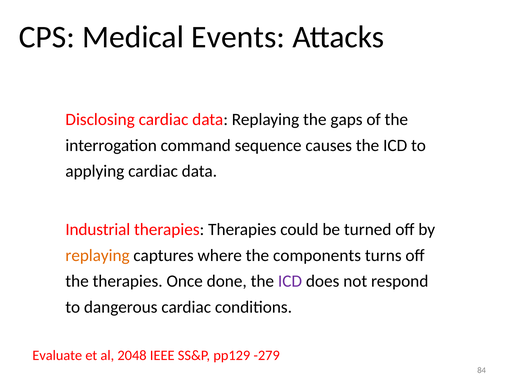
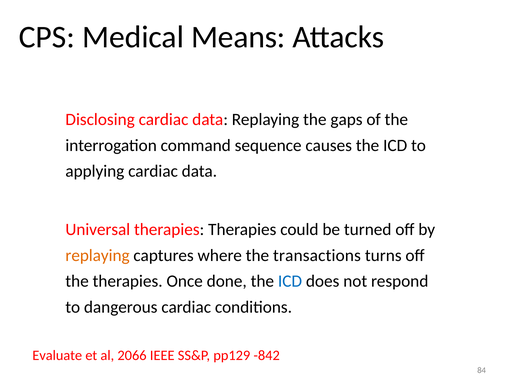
Events: Events -> Means (238, 37)
Industrial: Industrial -> Universal (98, 229)
components: components -> transactions (317, 255)
ICD colour: purple -> blue (290, 281)
2048: 2048 -> 2066 (132, 355)
-279: -279 -> -842 (267, 355)
